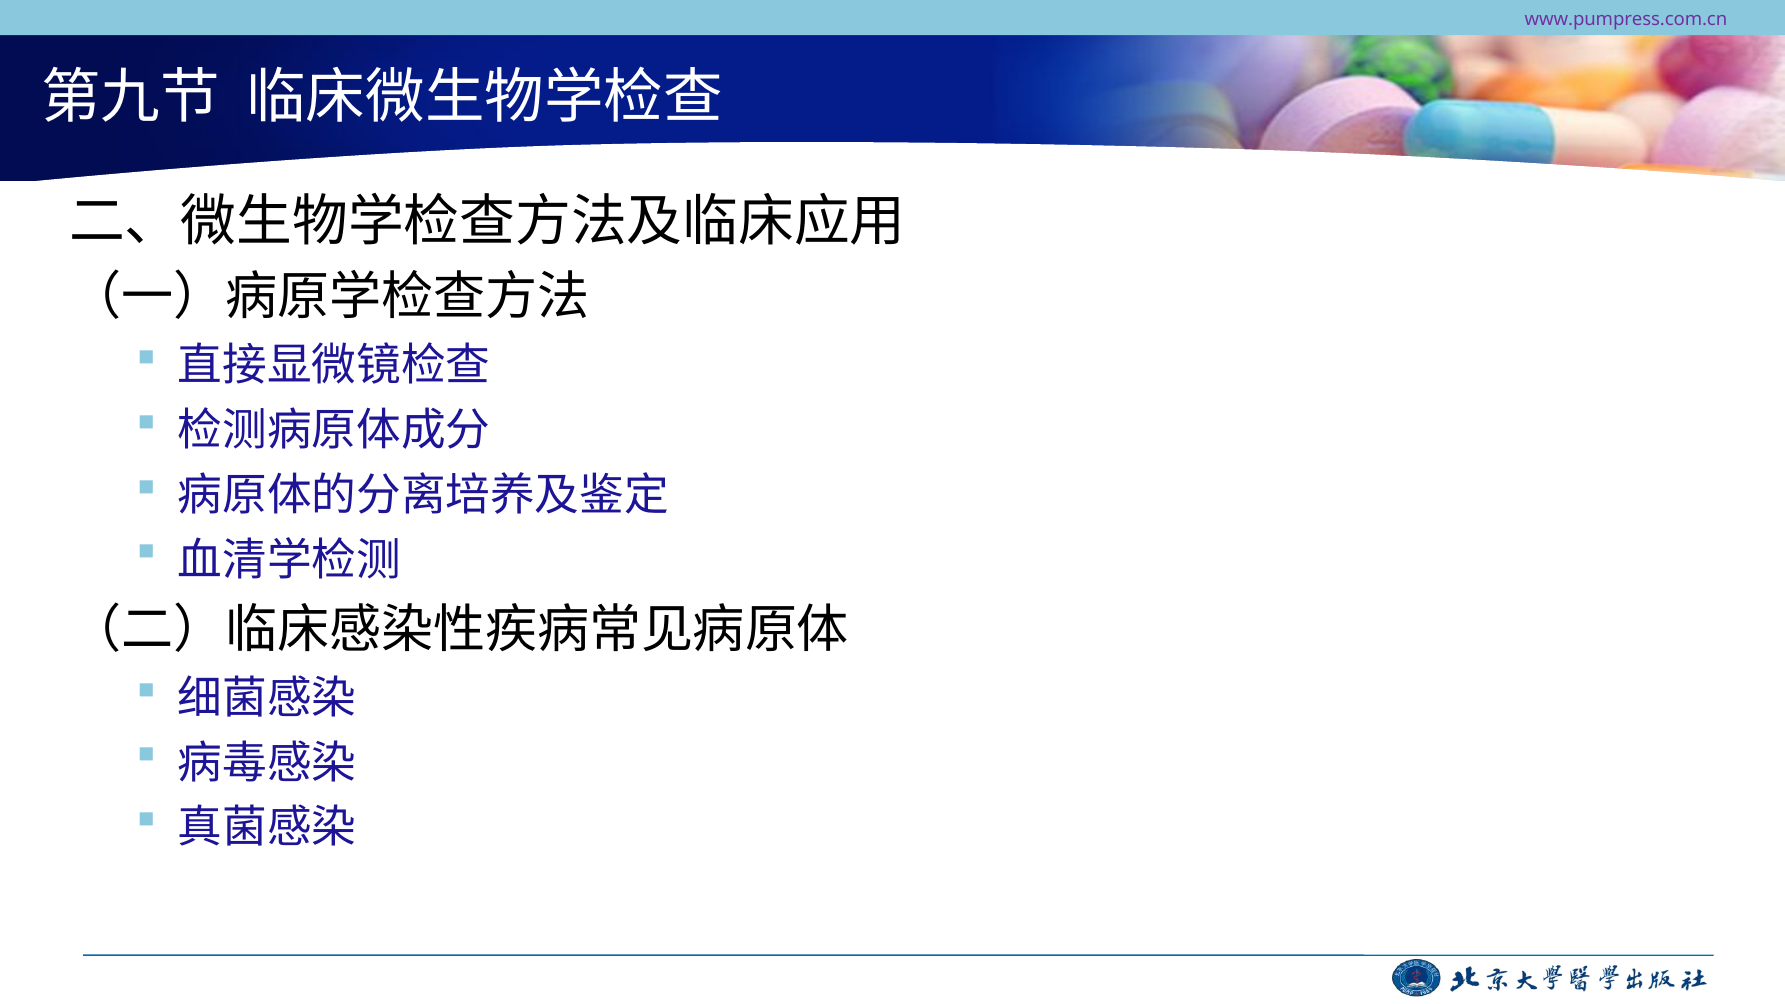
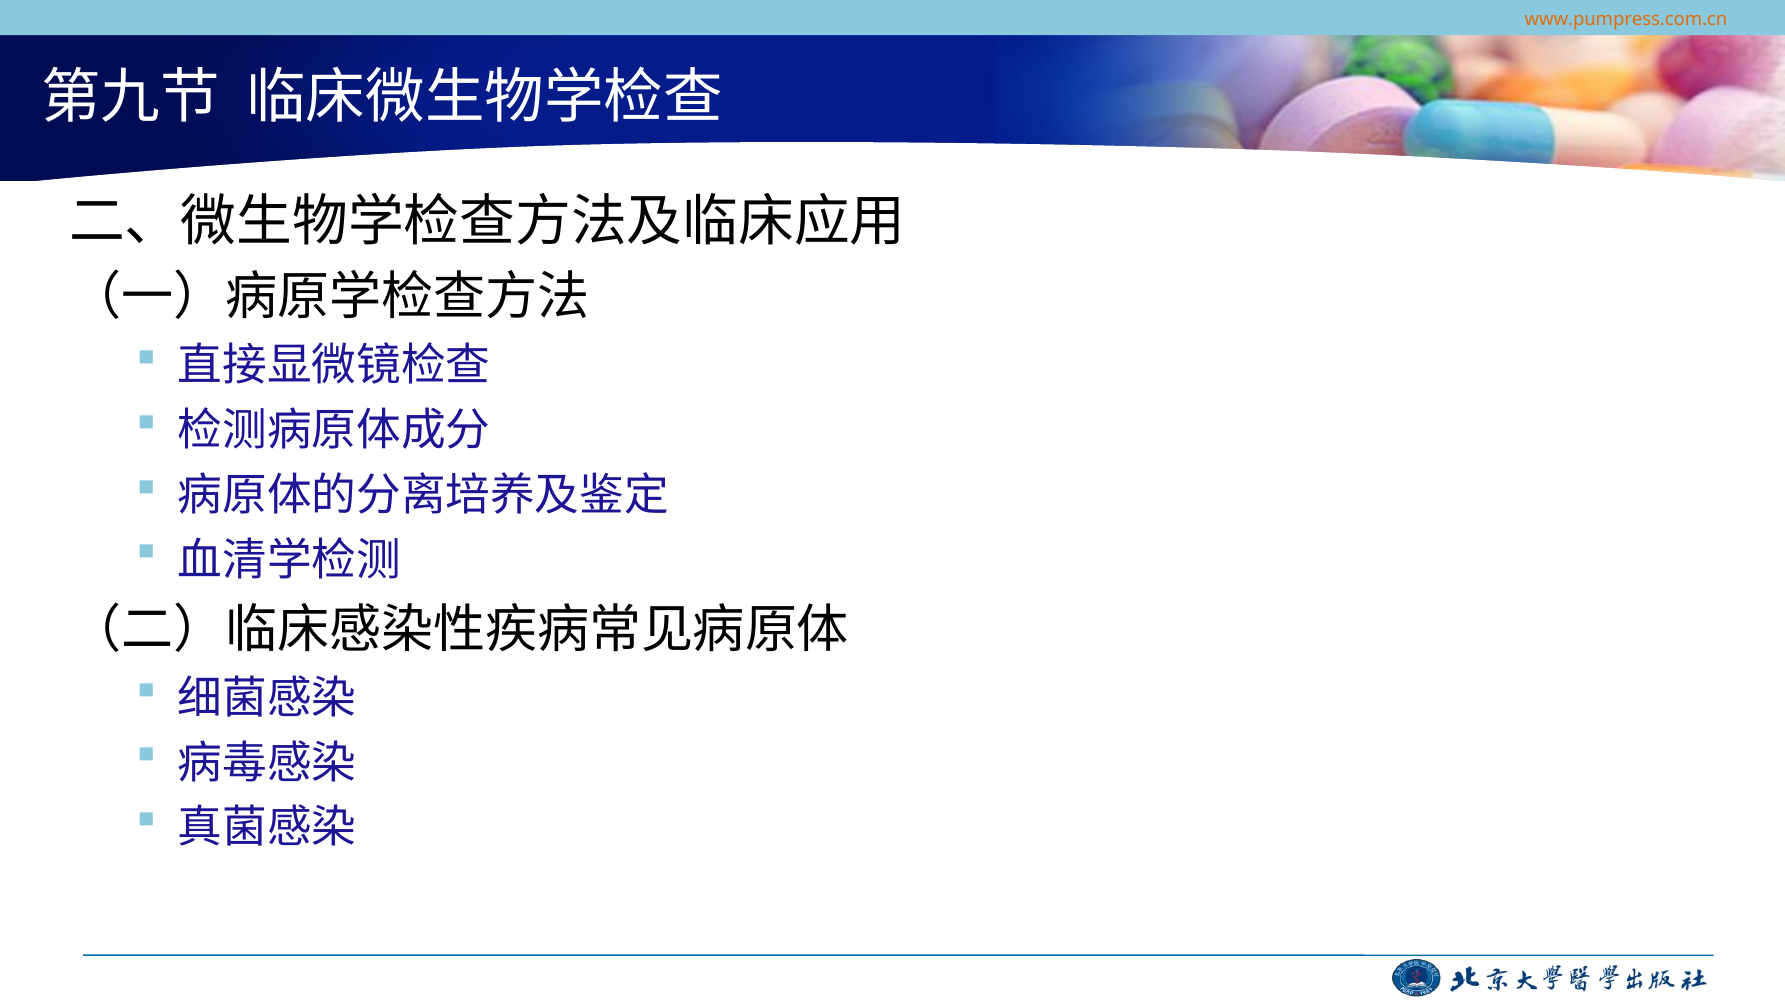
www.pumpress.com.cn colour: purple -> orange (1626, 19)
